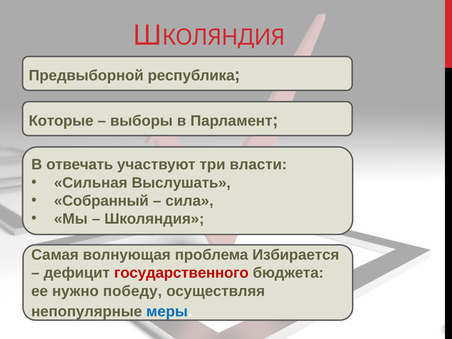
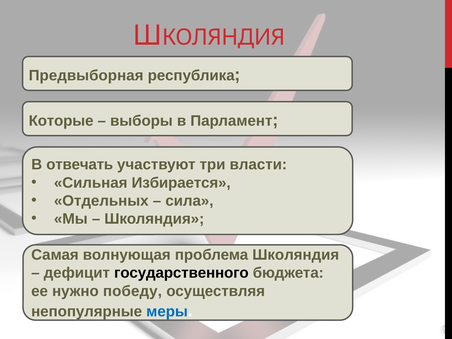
Предвыборной: Предвыборной -> Предвыборная (86, 75)
Выслушать: Выслушать -> Избирается (181, 183)
Собранный: Собранный -> Отдельных (101, 201)
проблема Избирается: Избирается -> Школяндия (296, 255)
государственного colour: red -> black (181, 273)
